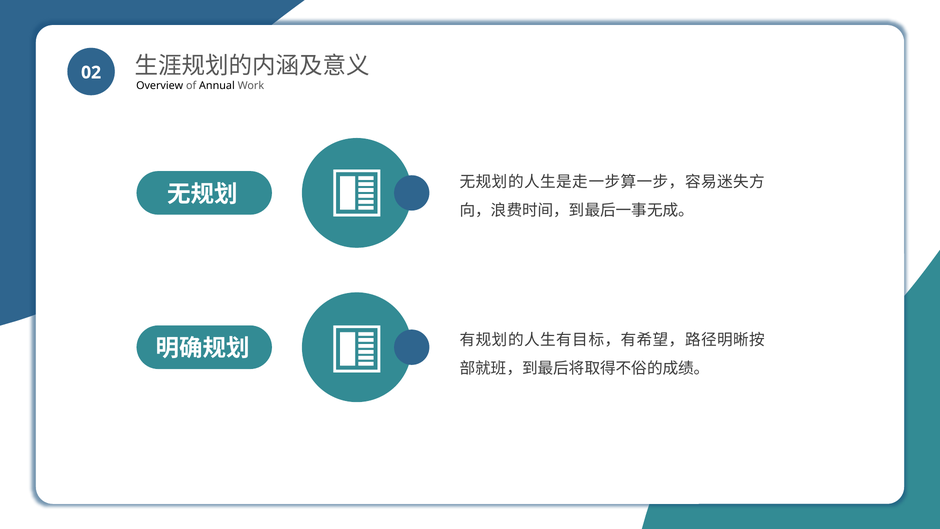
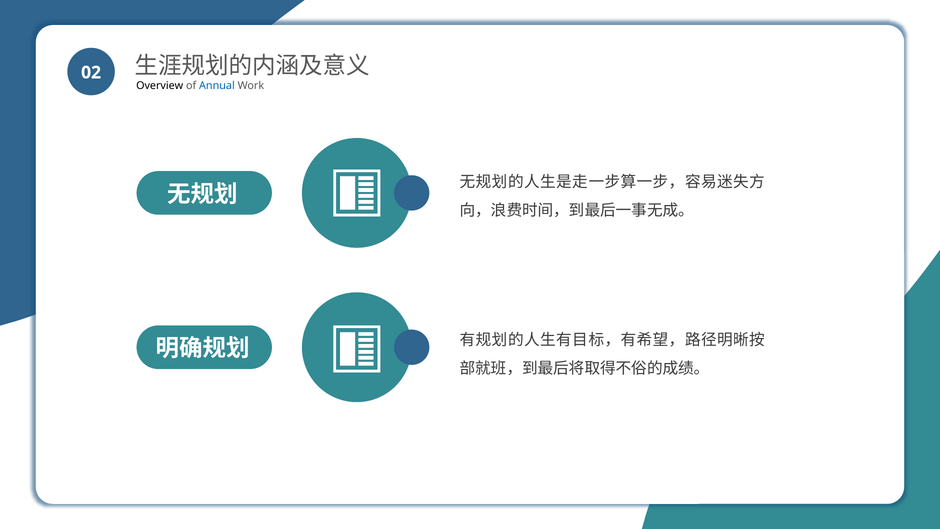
Annual colour: black -> blue (217, 86)
